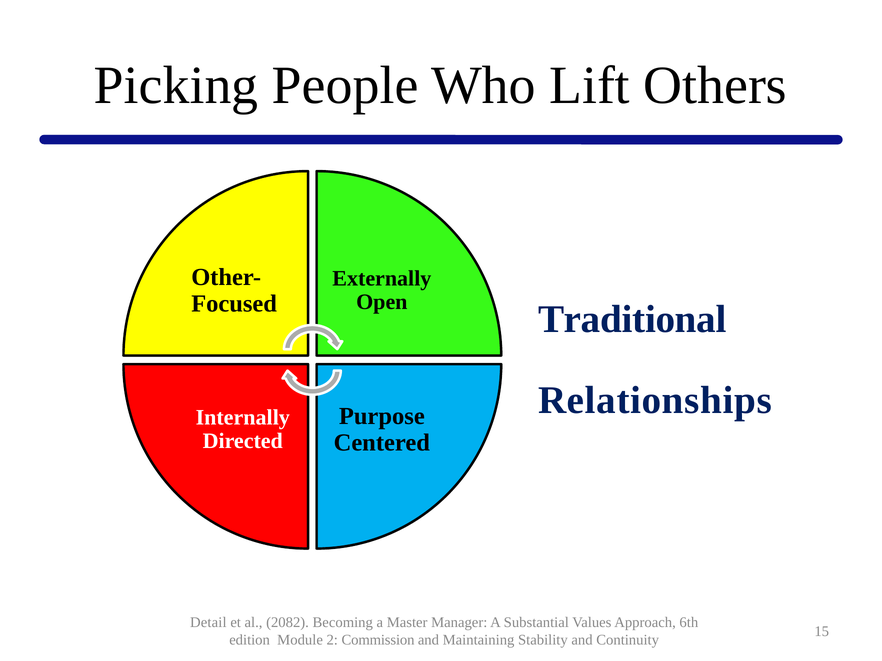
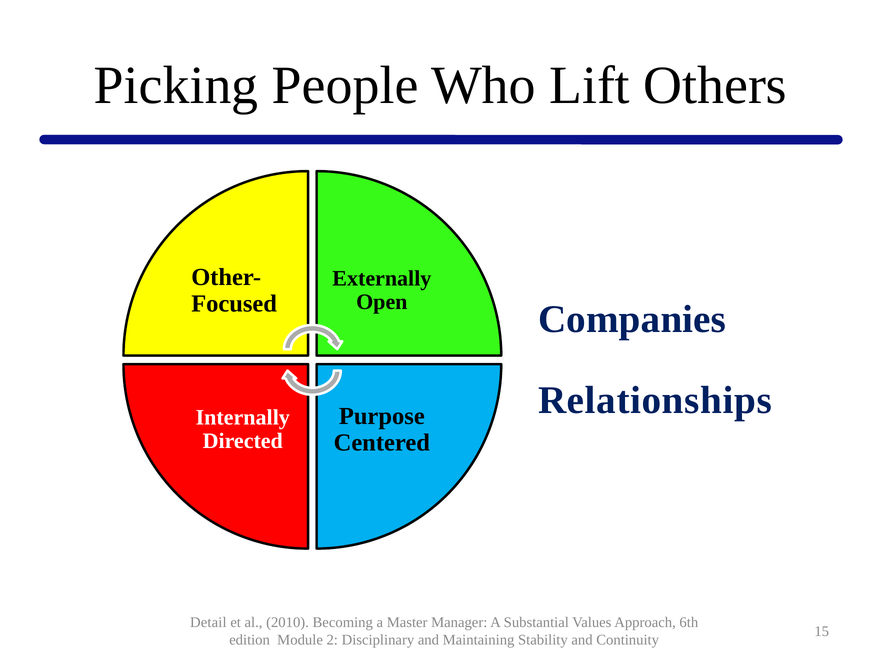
Traditional: Traditional -> Companies (632, 320)
2082: 2082 -> 2010 (288, 623)
Commission: Commission -> Disciplinary (378, 641)
